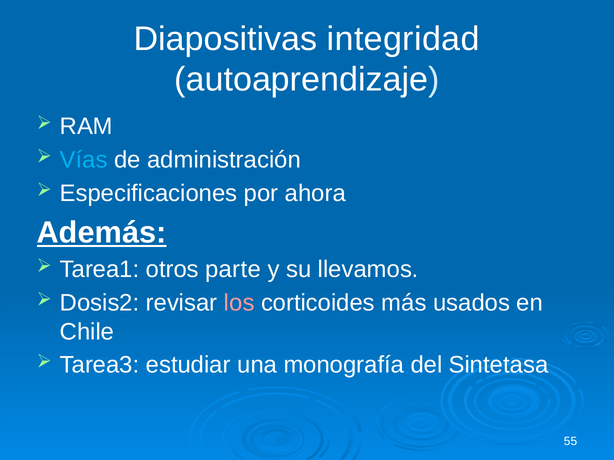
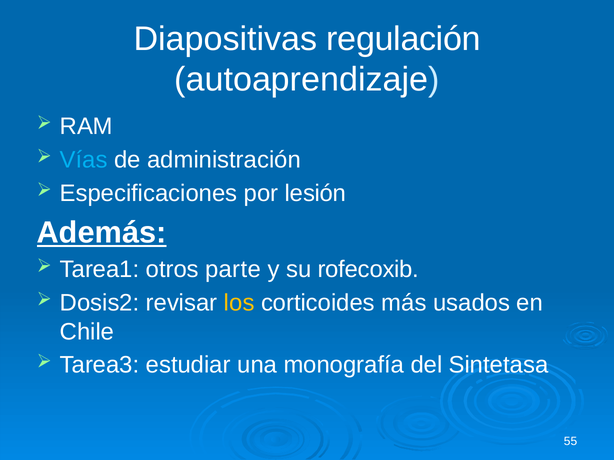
integridad: integridad -> regulación (404, 39)
ahora: ahora -> lesión (316, 193)
llevamos: llevamos -> rofecoxib (368, 270)
los colour: pink -> yellow (239, 303)
